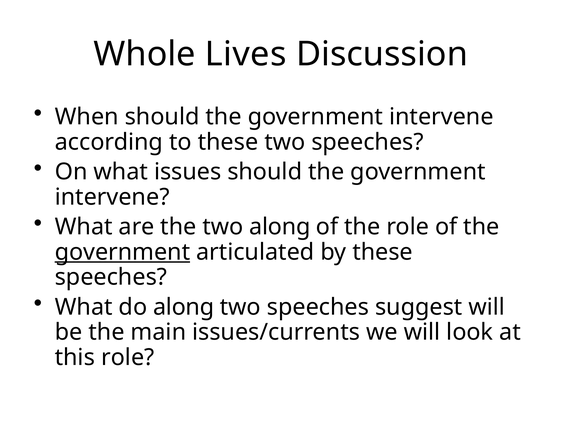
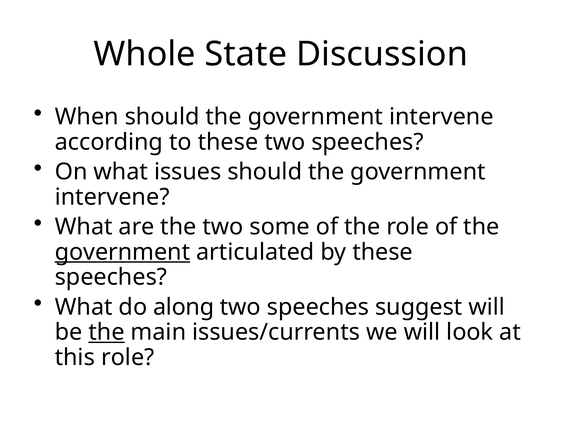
Lives: Lives -> State (246, 54)
two along: along -> some (280, 227)
the underline: none -> present (106, 333)
